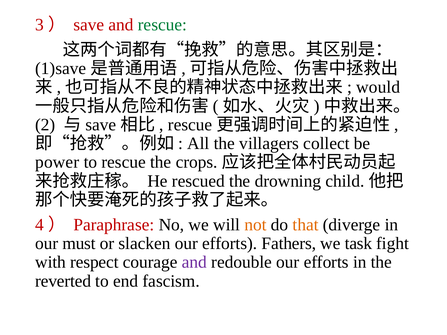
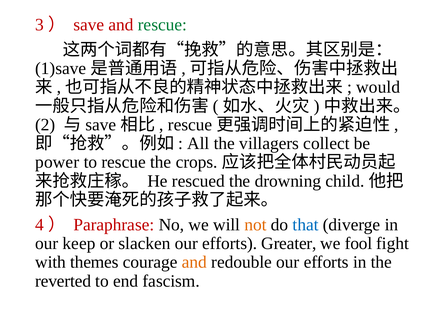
that colour: orange -> blue (306, 225)
must: must -> keep (79, 244)
Fathers: Fathers -> Greater (289, 244)
task: task -> fool (358, 244)
respect: respect -> themes (94, 262)
and colour: purple -> orange (194, 262)
